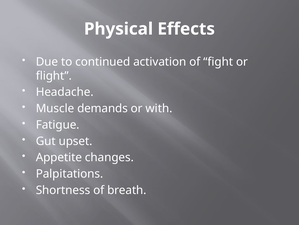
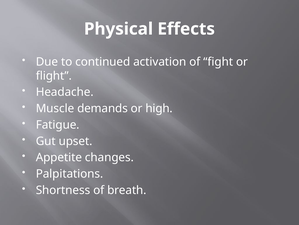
with: with -> high (159, 108)
